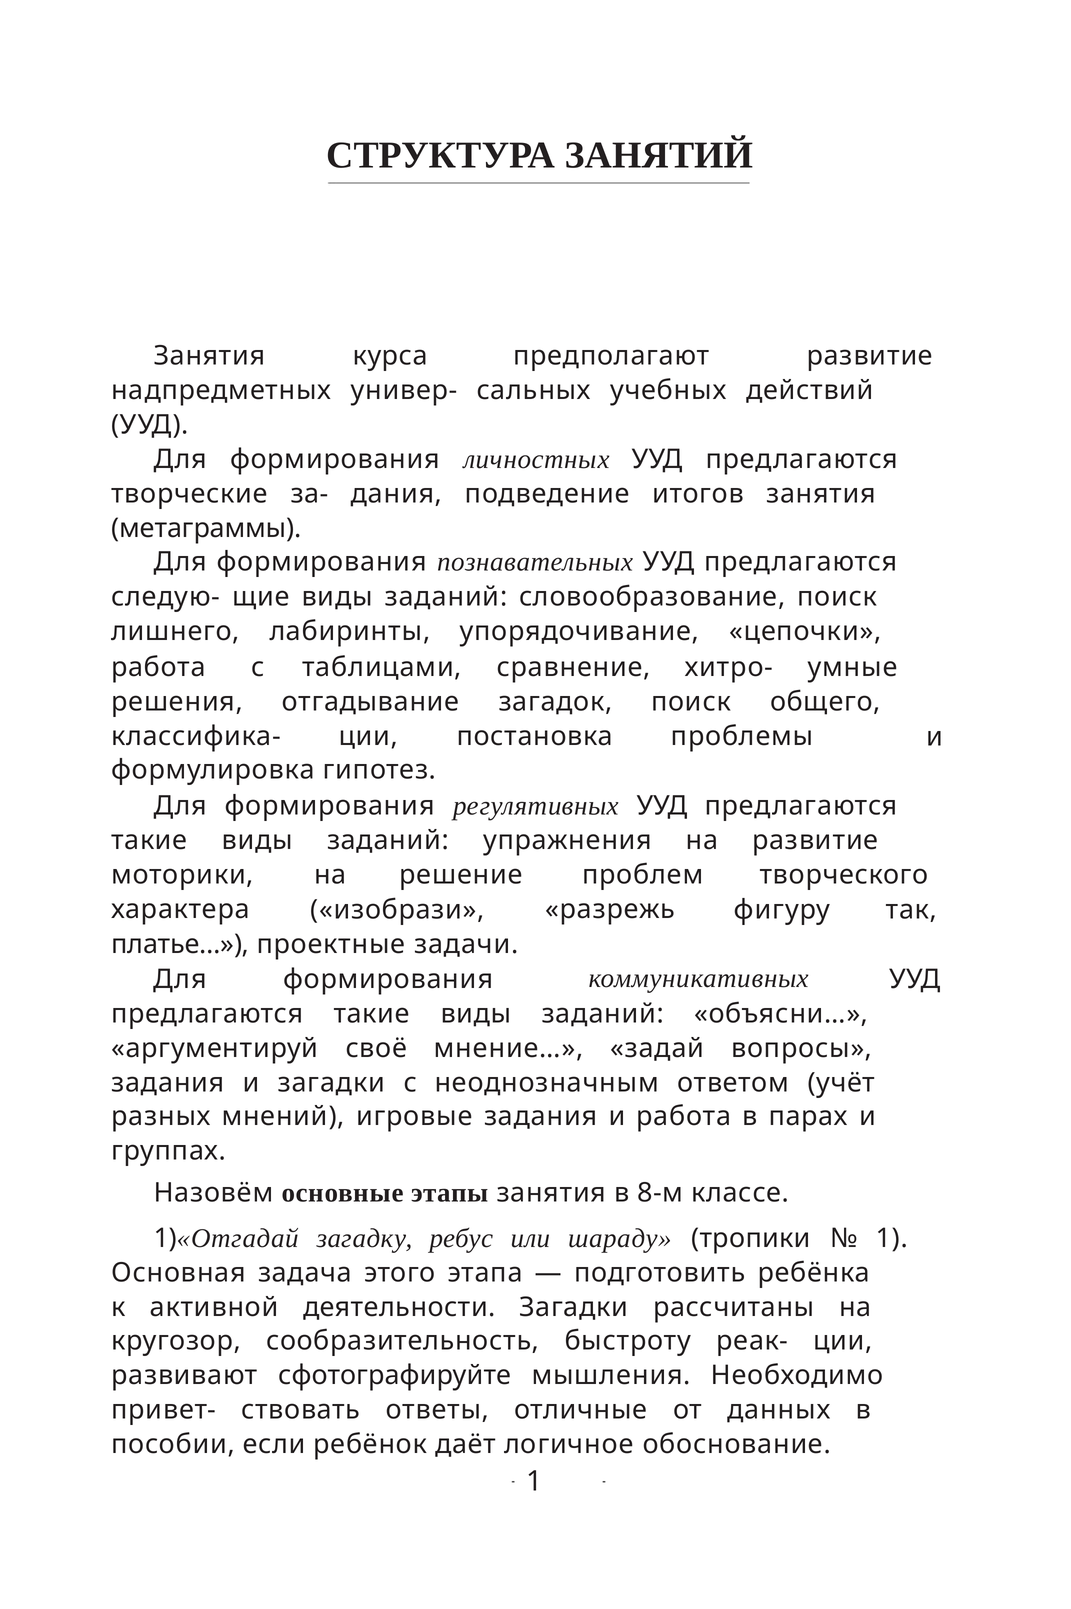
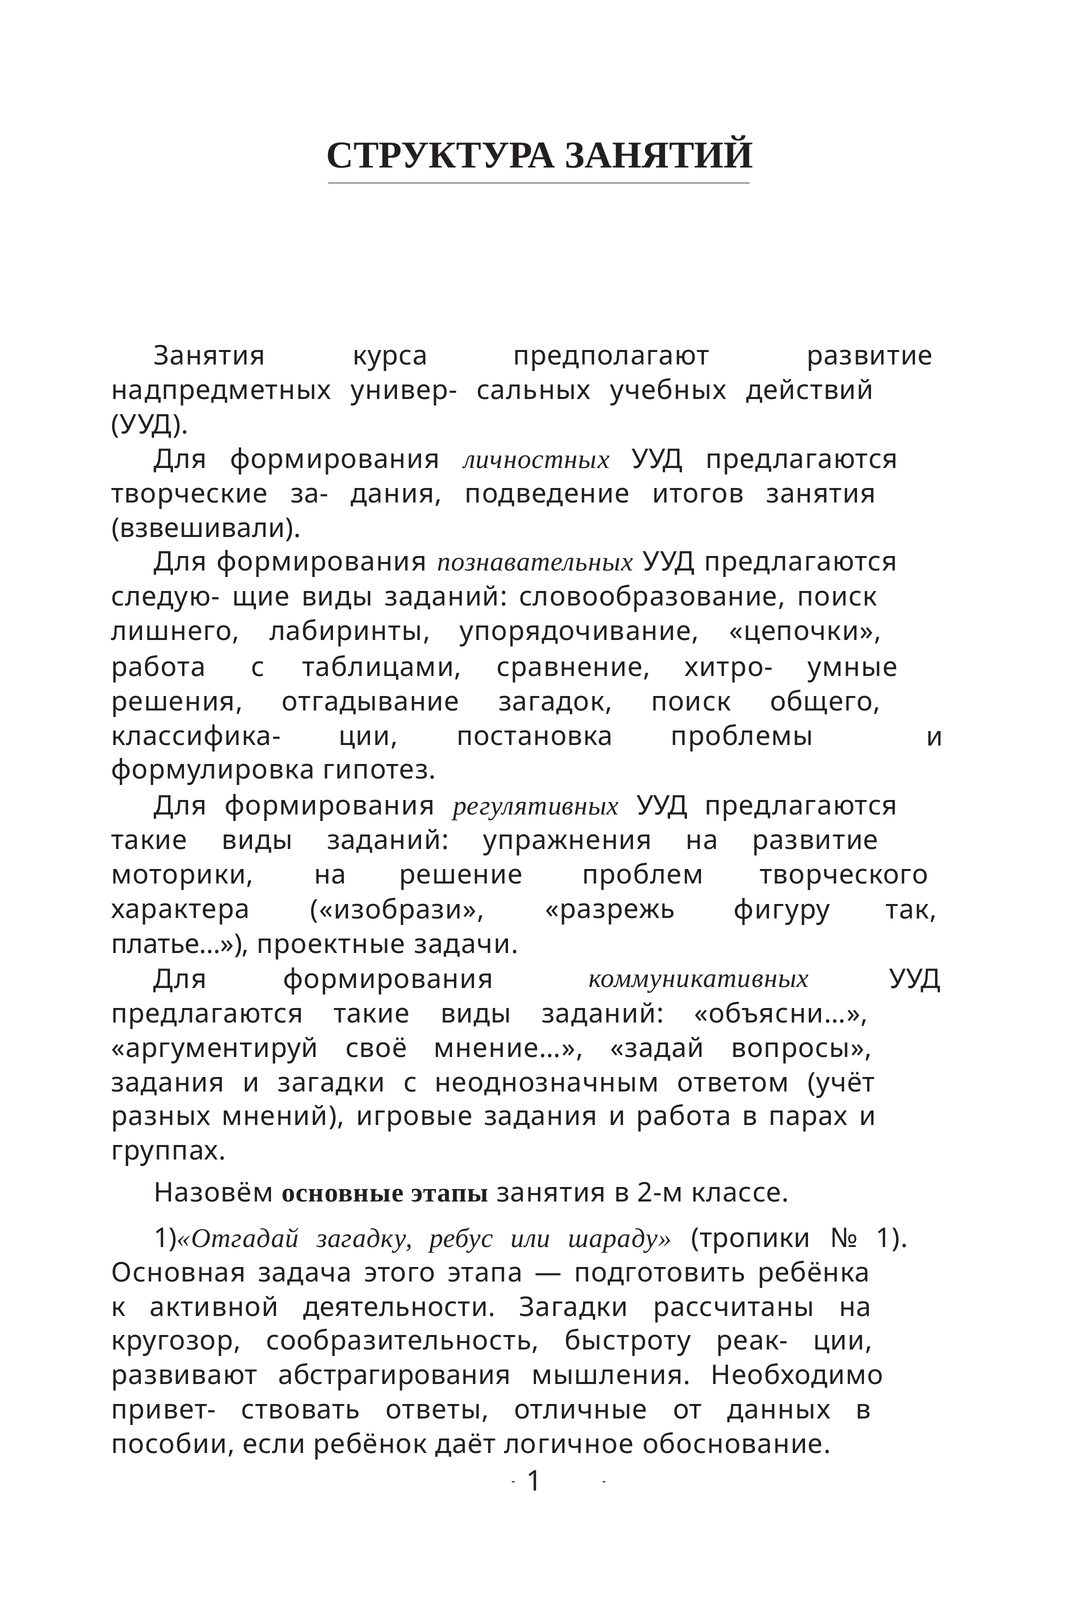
метаграммы: метаграммы -> взвешивали (206, 529)
8-м: 8-м -> 2-м (660, 1193)
сфотографируйте: сфотографируйте -> абстрагирования (395, 1375)
